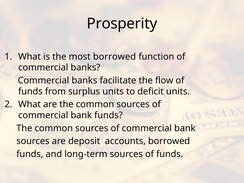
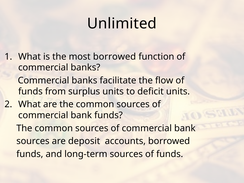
Prosperity: Prosperity -> Unlimited (122, 24)
